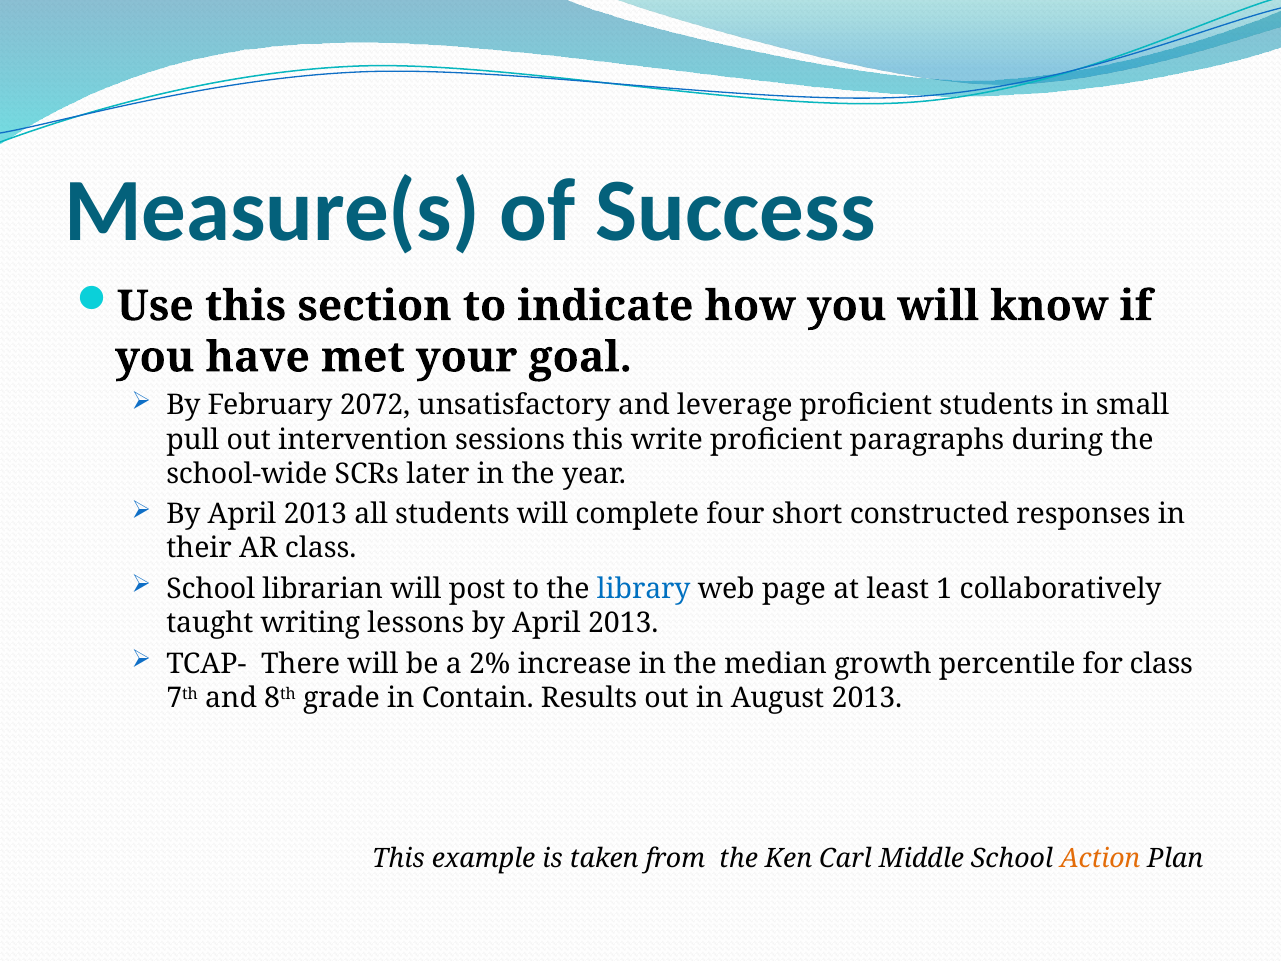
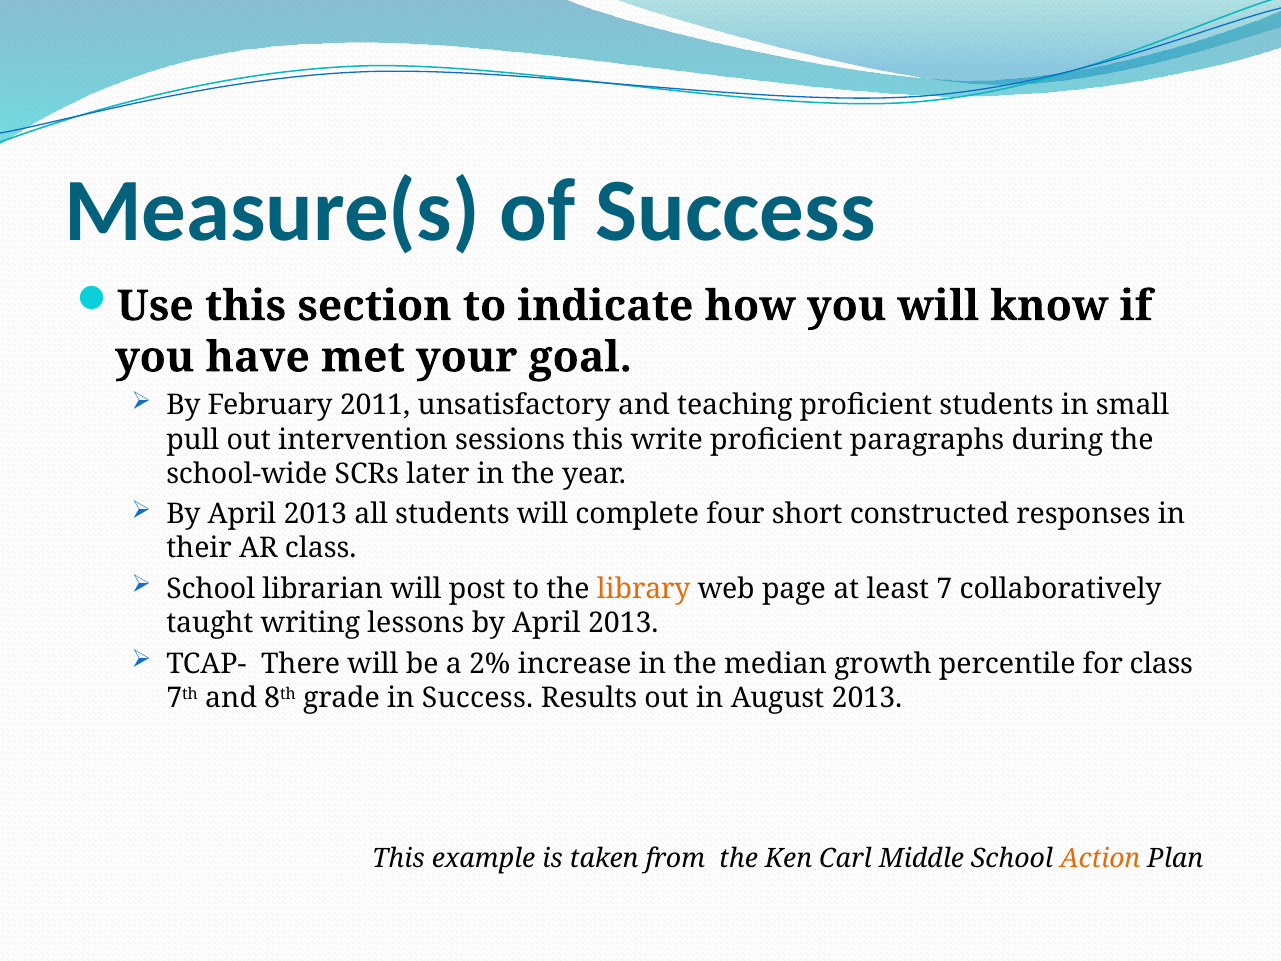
2072: 2072 -> 2011 (375, 405)
leverage: leverage -> teaching (735, 405)
library colour: blue -> orange (644, 589)
1: 1 -> 7 (944, 589)
in Contain: Contain -> Success (478, 698)
